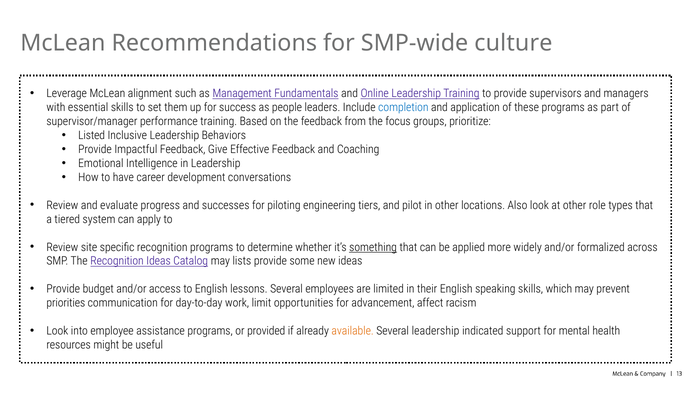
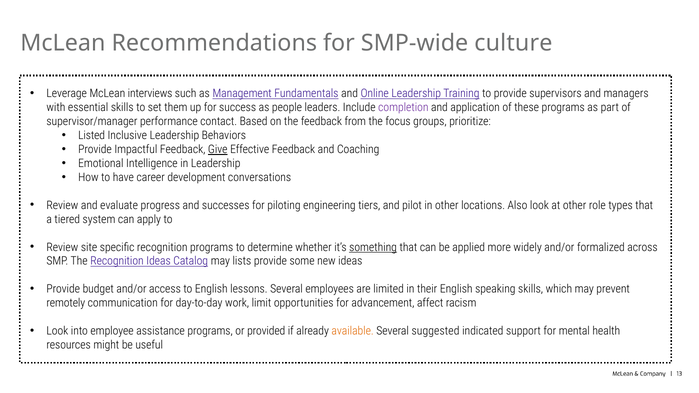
alignment: alignment -> interviews (150, 94)
completion colour: blue -> purple (403, 108)
performance training: training -> contact (219, 122)
Give underline: none -> present (218, 149)
priorities: priorities -> remotely (66, 303)
Several leadership: leadership -> suggested (436, 331)
